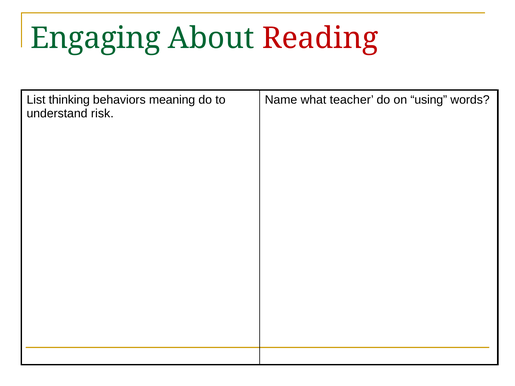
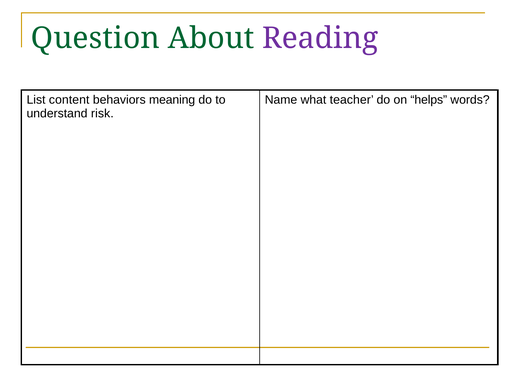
Engaging: Engaging -> Question (95, 38)
Reading colour: red -> purple (320, 38)
thinking: thinking -> content (69, 100)
using: using -> helps (429, 100)
